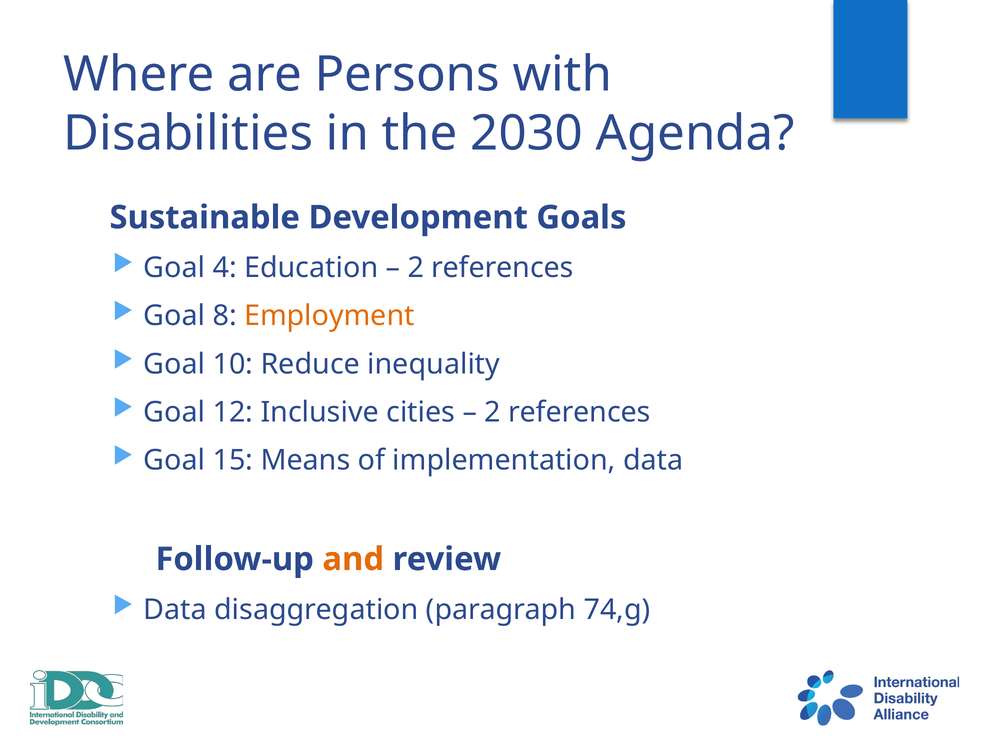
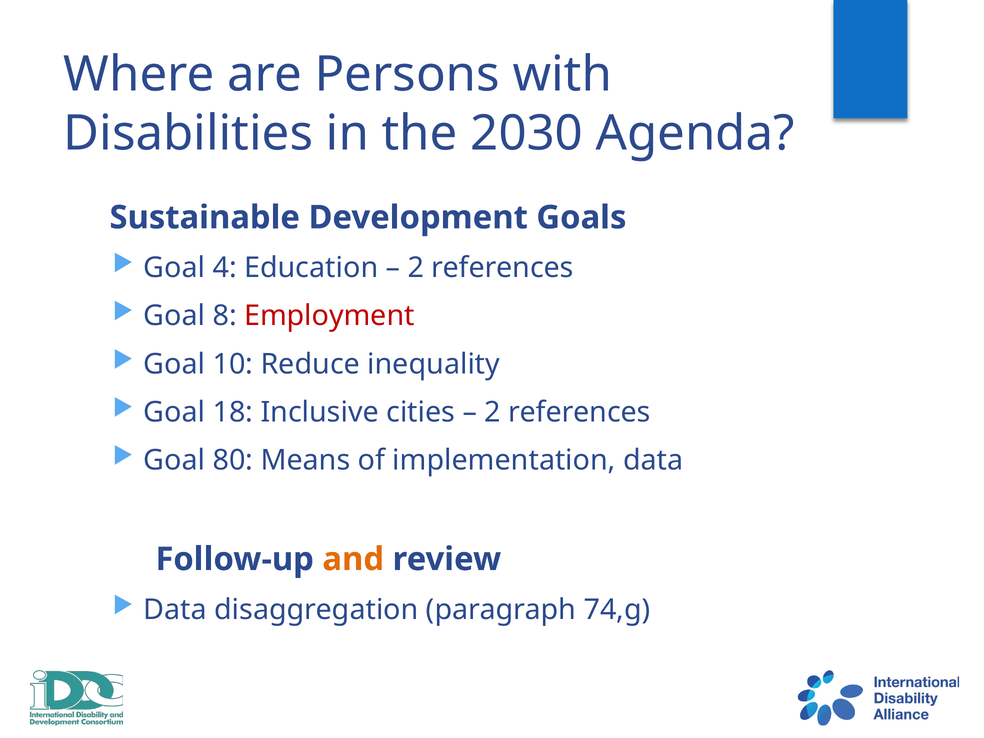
Employment colour: orange -> red (329, 316)
12: 12 -> 18 (233, 412)
15: 15 -> 80 (233, 460)
